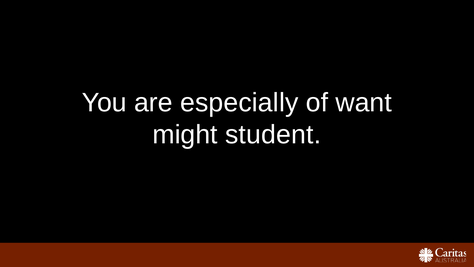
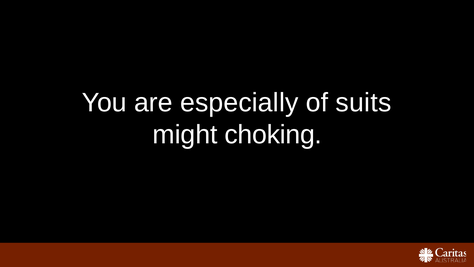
want: want -> suits (364, 103)
student: student -> choking (273, 135)
